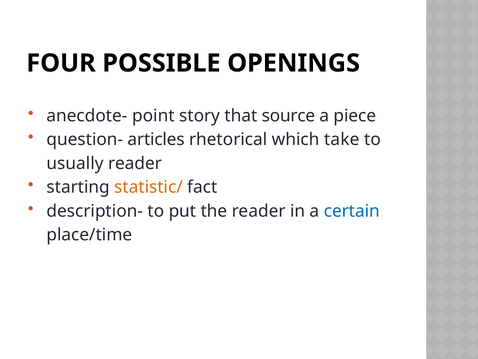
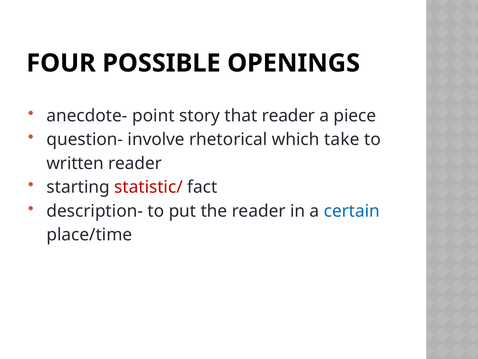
that source: source -> reader (289, 115)
articles: articles -> involve (156, 139)
usually: usually -> written (75, 163)
statistic/ colour: orange -> red (149, 187)
